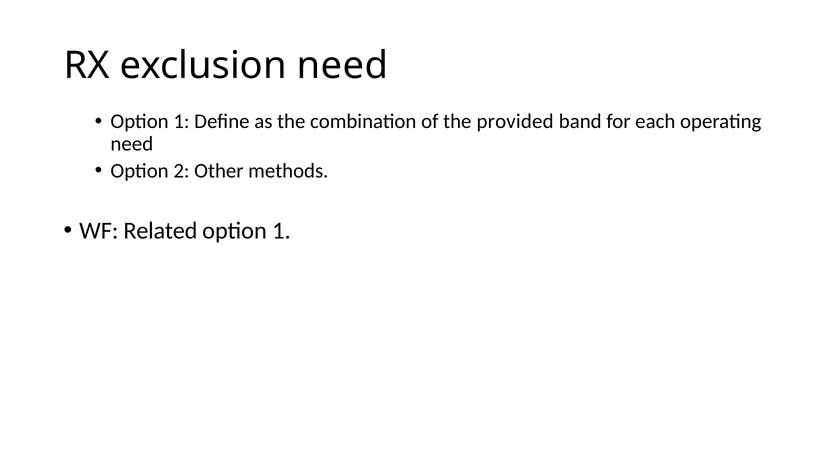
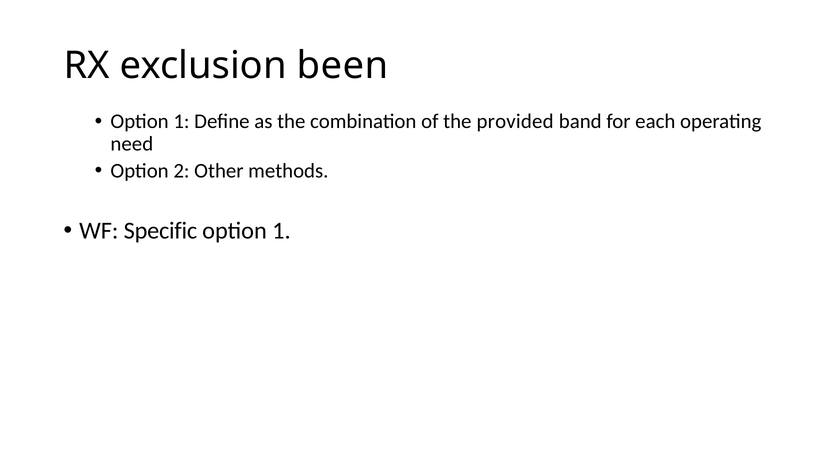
exclusion need: need -> been (342, 66)
Related: Related -> Specific (160, 231)
